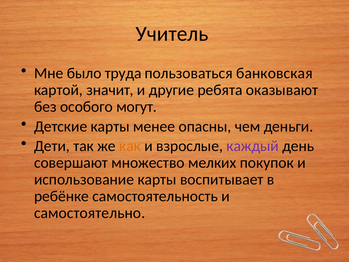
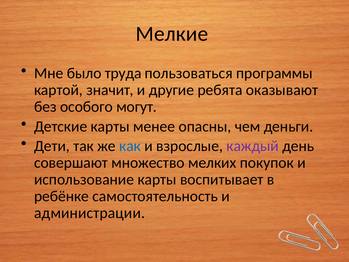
Учитель: Учитель -> Мелкие (172, 34)
банковская: банковская -> программы (274, 73)
как colour: orange -> blue (130, 146)
самостоятельно: самостоятельно -> администрации (90, 213)
